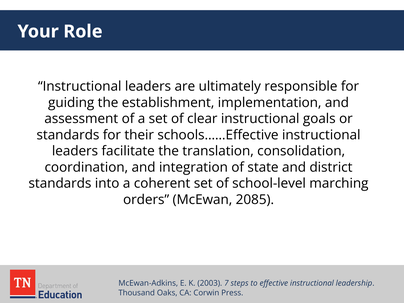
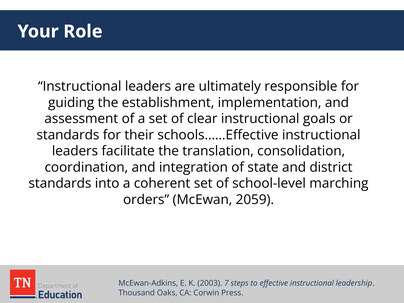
2085: 2085 -> 2059 (255, 200)
